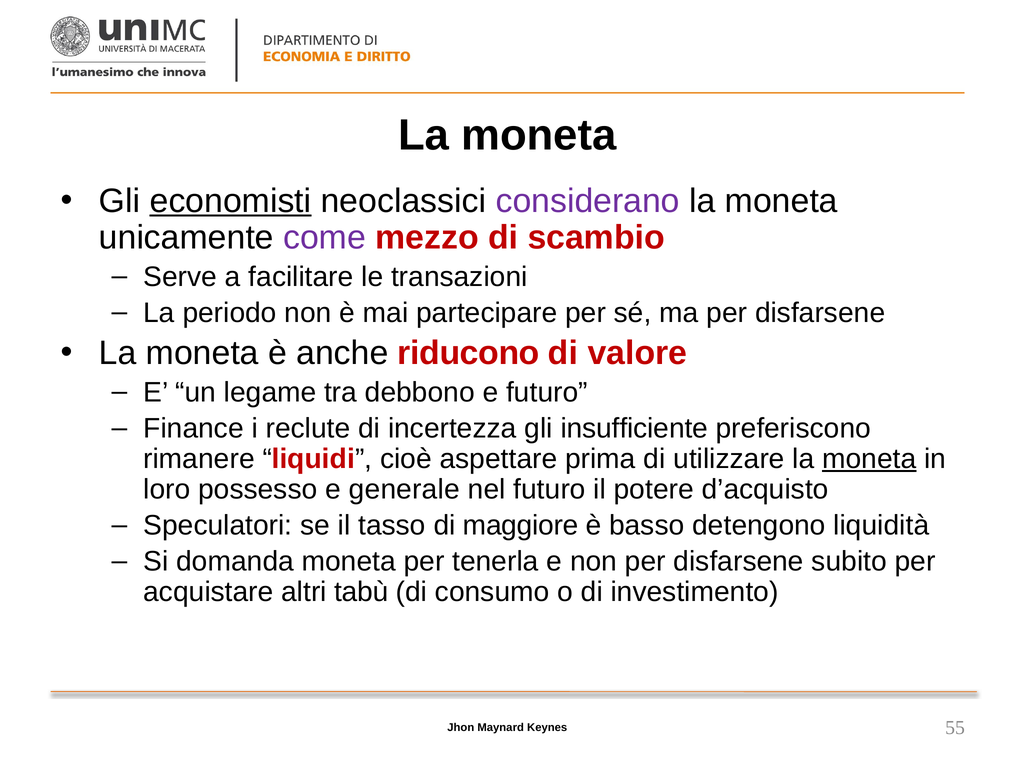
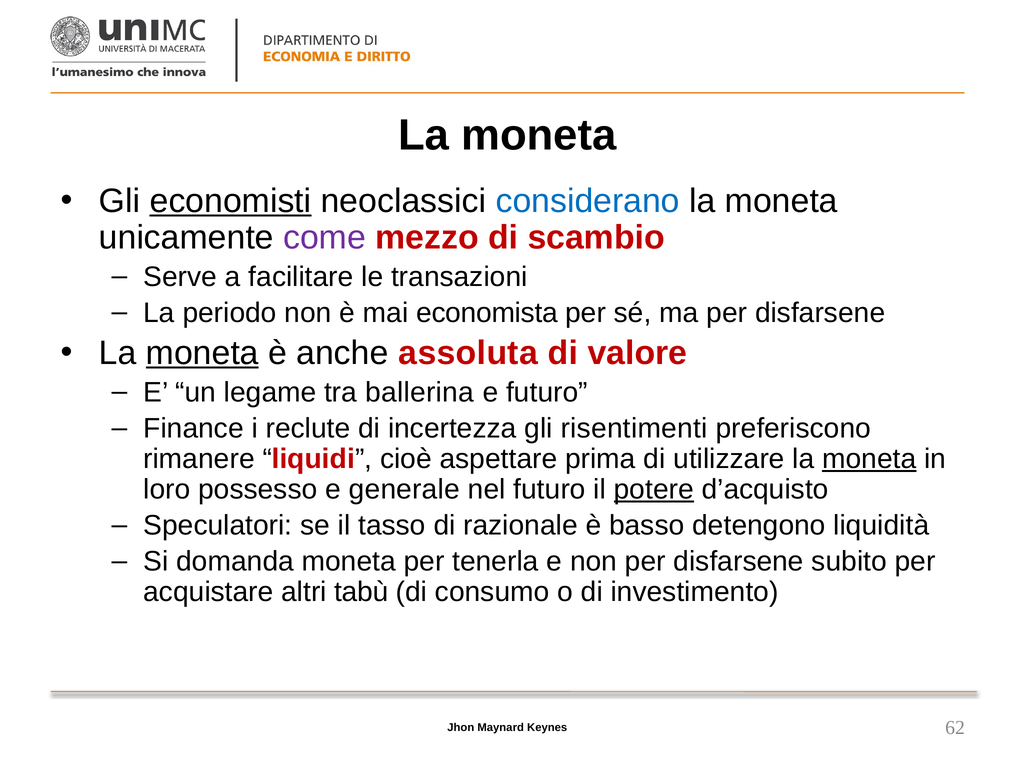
considerano colour: purple -> blue (588, 201)
partecipare: partecipare -> economista (487, 313)
moneta underline: none -> present (202, 353)
riducono: riducono -> assoluta (468, 353)
debbono: debbono -> ballerina (420, 392)
insufficiente: insufficiente -> risentimenti (634, 428)
potere underline: none -> present (654, 489)
maggiore: maggiore -> razionale (521, 525)
55: 55 -> 62 (955, 727)
